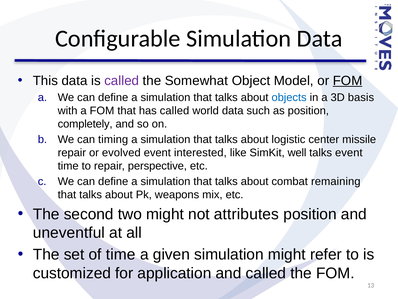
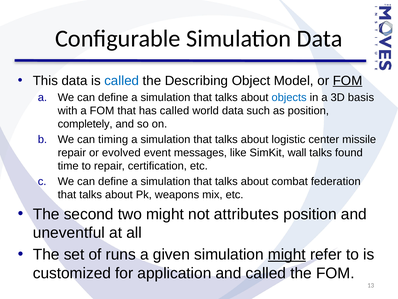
called colour: purple -> blue (122, 81)
Somewhat: Somewhat -> Describing (196, 81)
interested: interested -> messages (200, 152)
well: well -> wall (297, 152)
talks event: event -> found (349, 152)
perspective: perspective -> certification (157, 166)
remaining: remaining -> federation (336, 181)
of time: time -> runs (121, 254)
might underline: none -> present (287, 254)
